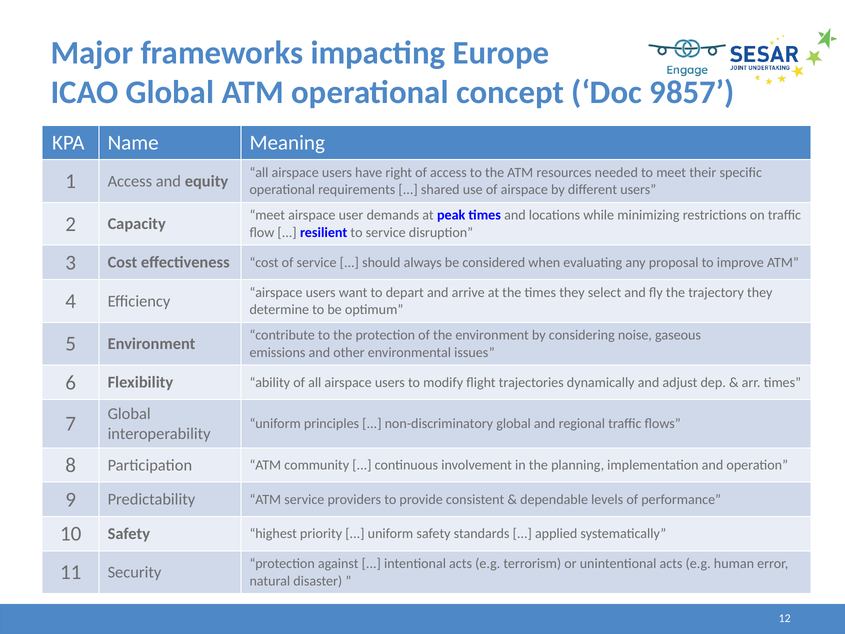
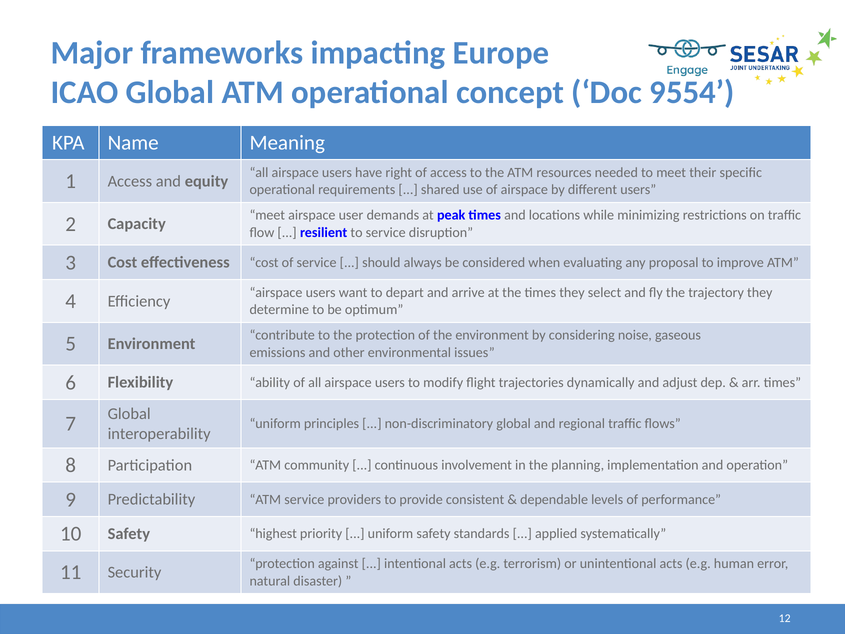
9857: 9857 -> 9554 (692, 92)
